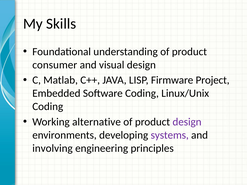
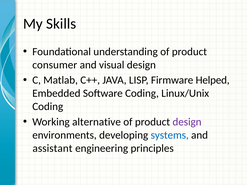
Project: Project -> Helped (213, 80)
systems colour: purple -> blue (170, 135)
involving: involving -> assistant (52, 148)
